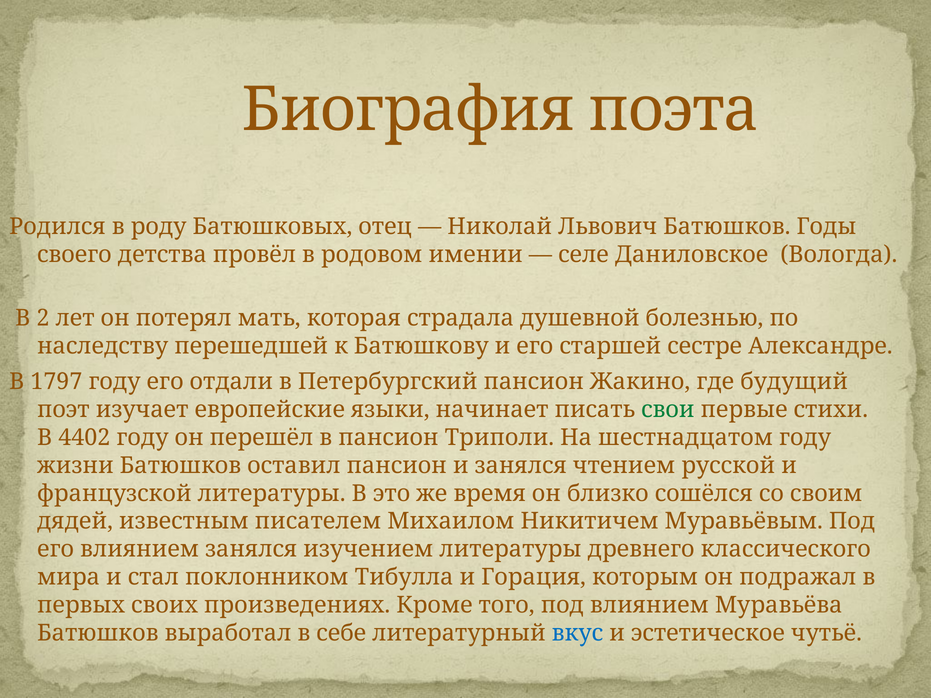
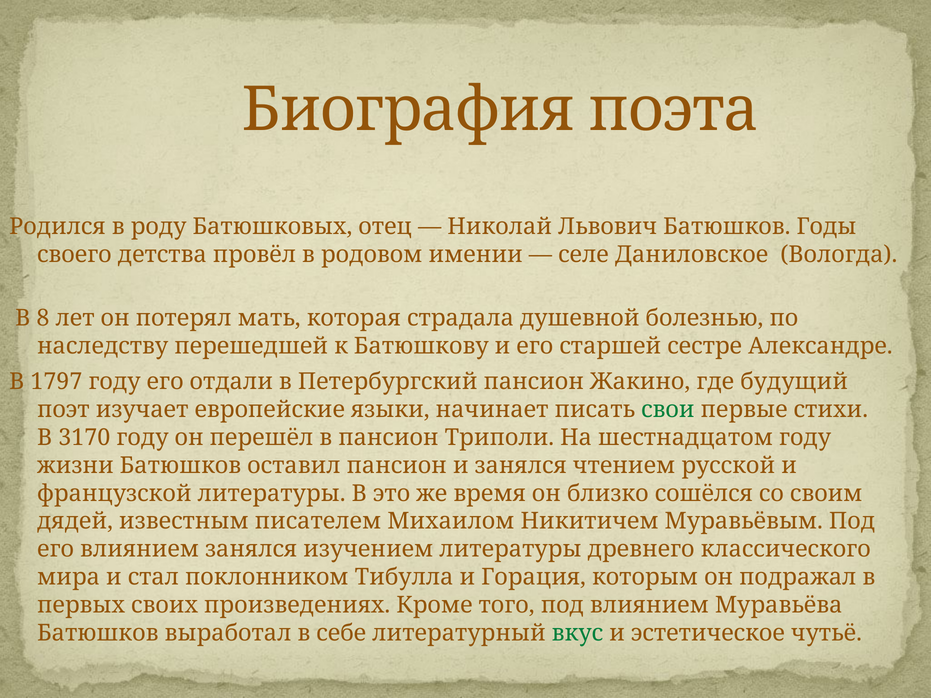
2: 2 -> 8 (43, 318)
4402: 4402 -> 3170 (84, 438)
вкус colour: blue -> green (577, 633)
